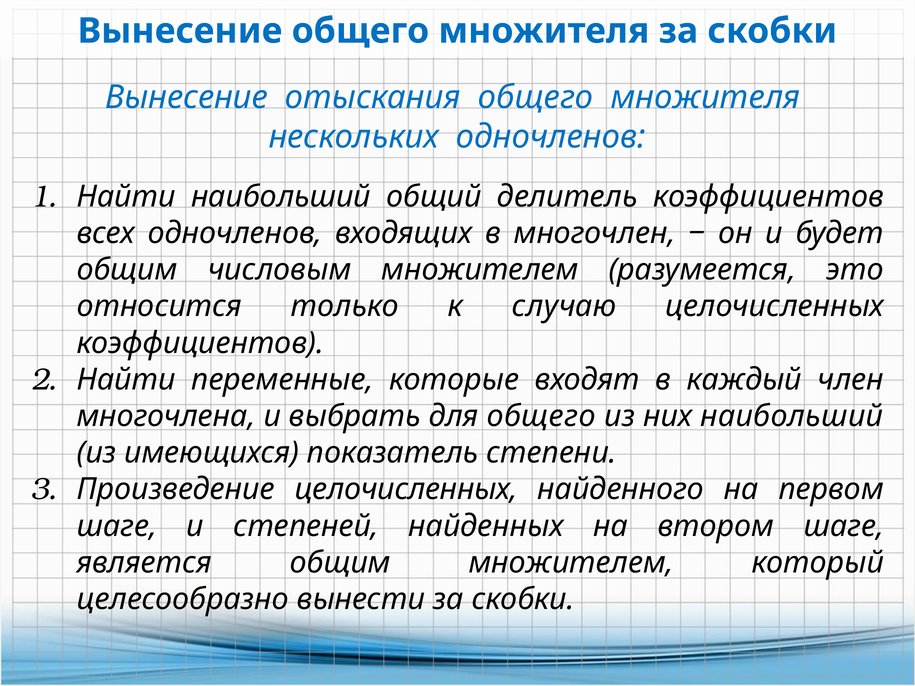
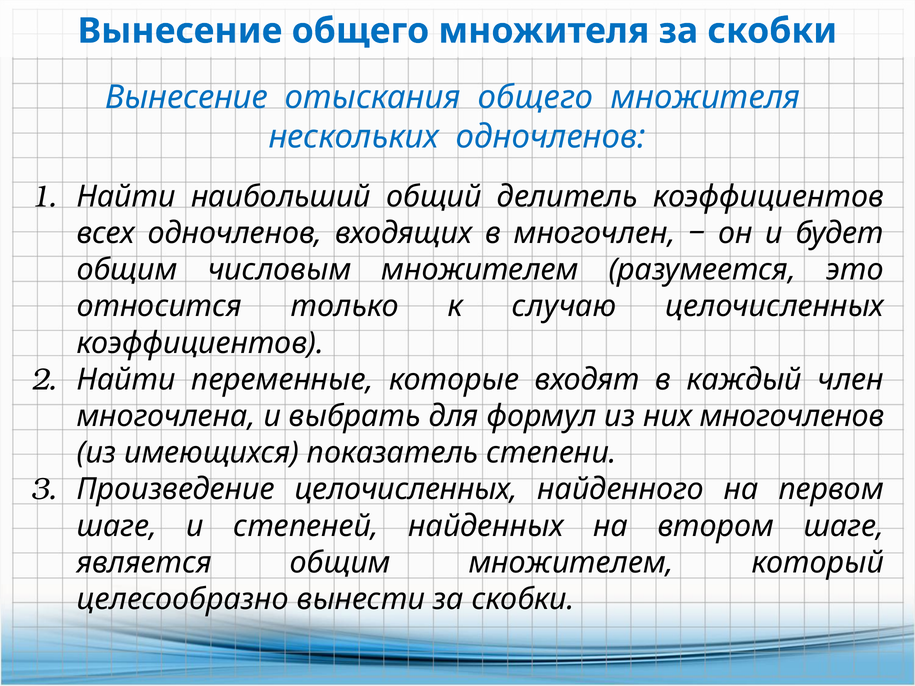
для общего: общего -> формул (541, 416)
них наибольший: наибольший -> многочленов (792, 416)
